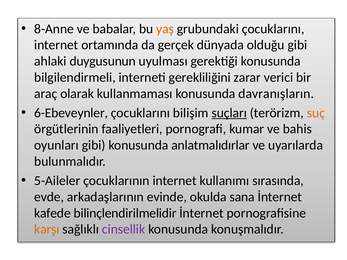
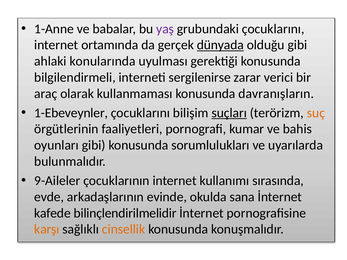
8-Anne: 8-Anne -> 1-Anne (54, 29)
yaş colour: orange -> purple (165, 29)
dünyada underline: none -> present (220, 45)
duygusunun: duygusunun -> konularında (103, 61)
gerekliliğini: gerekliliğini -> sergilenirse (200, 77)
6-Ebeveynler: 6-Ebeveynler -> 1-Ebeveynler (71, 113)
anlatmalıdırlar: anlatmalıdırlar -> sorumlulukları (211, 145)
5-Aileler: 5-Aileler -> 9-Aileler (57, 181)
cinsellik colour: purple -> orange (124, 229)
